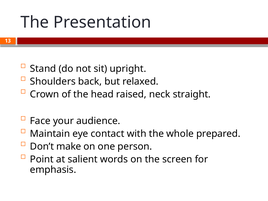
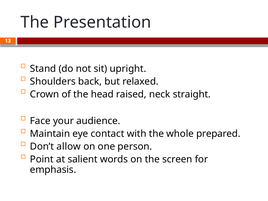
make: make -> allow (69, 147)
